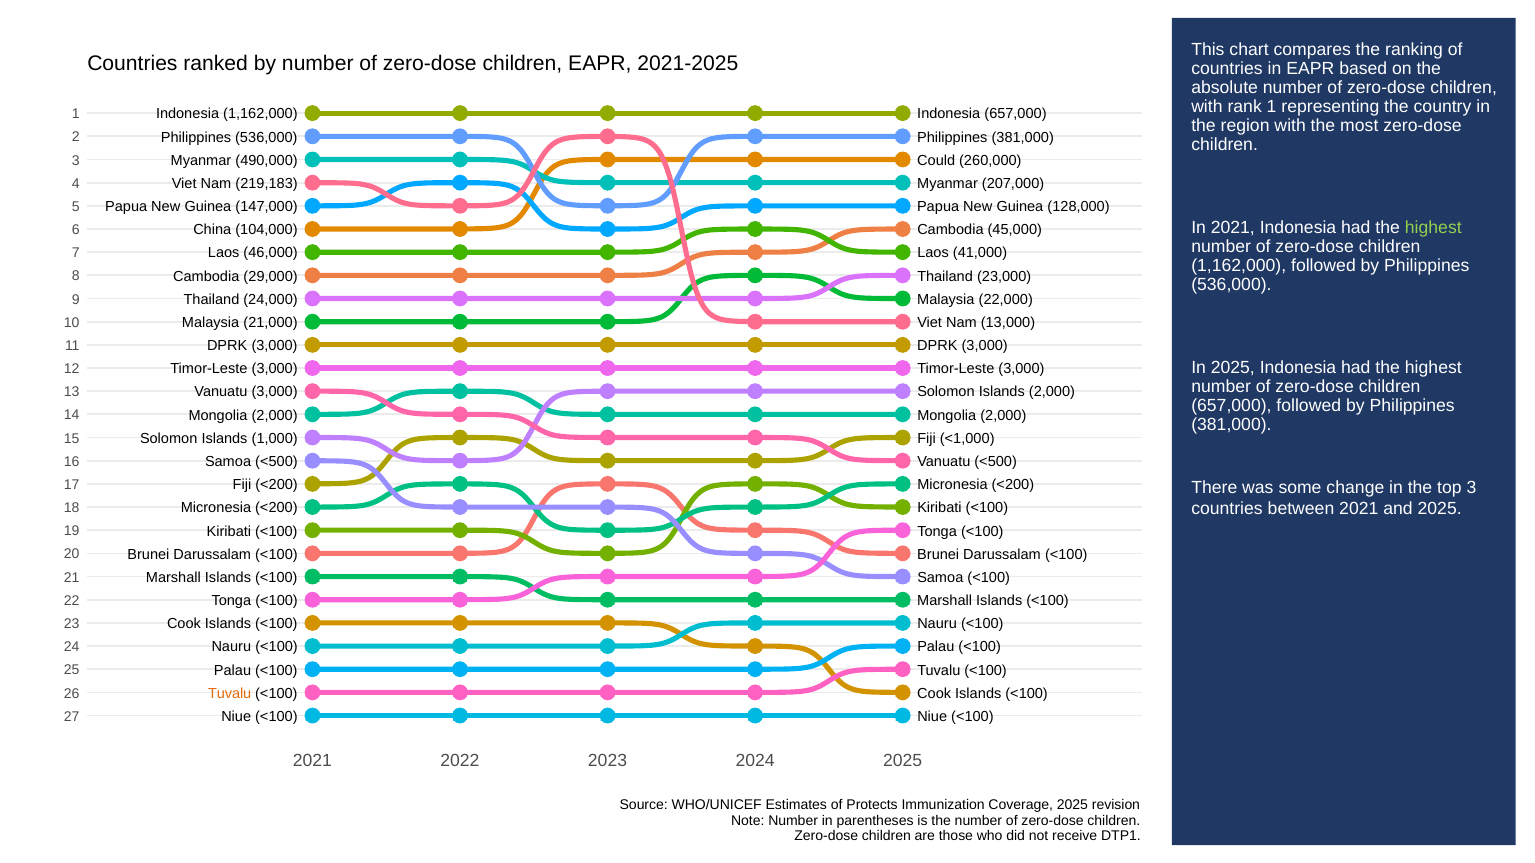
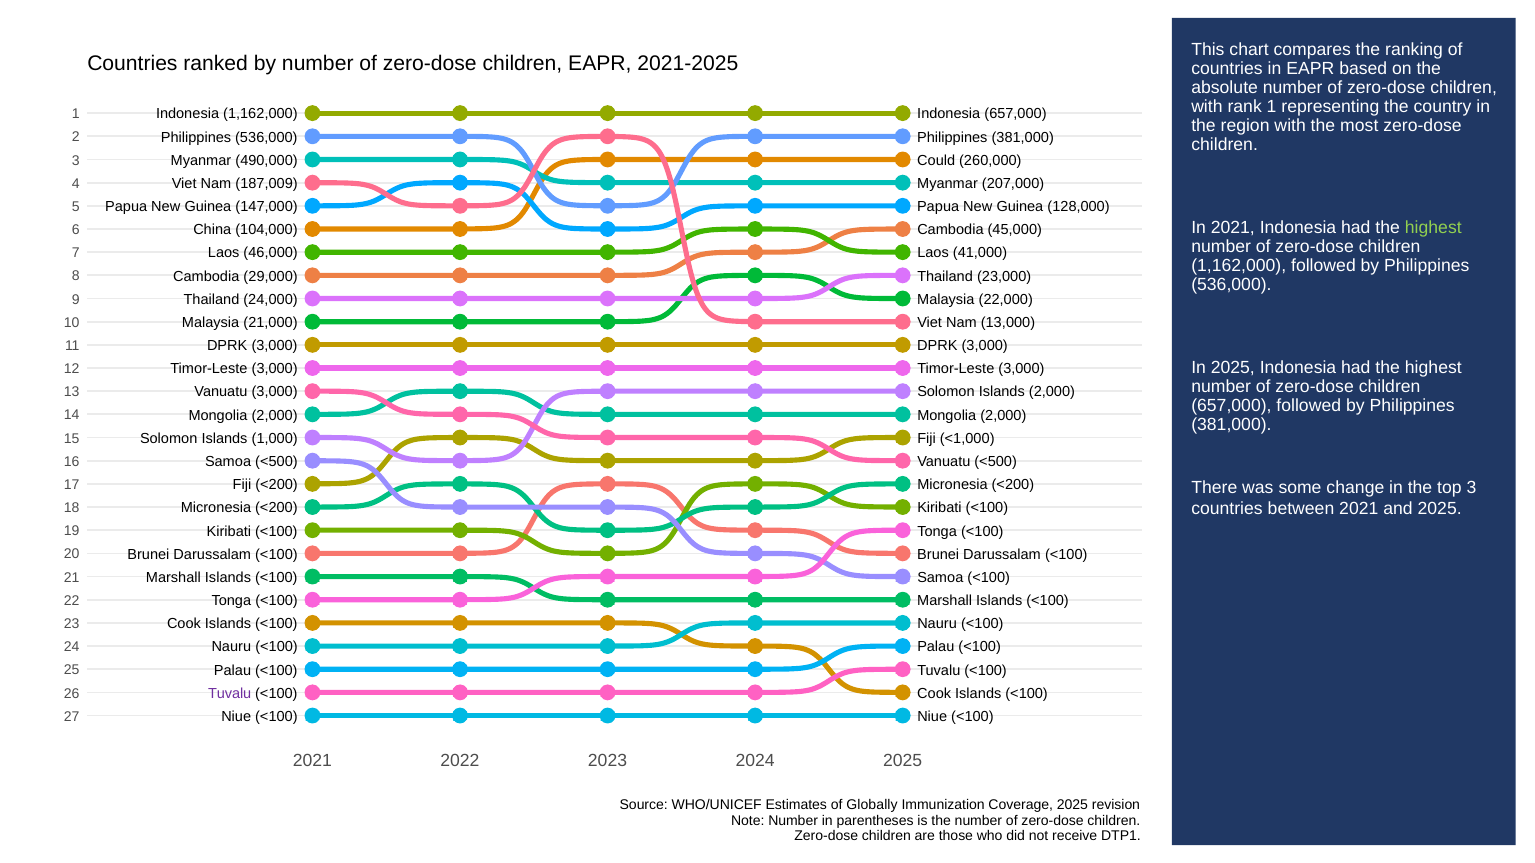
219,183: 219,183 -> 187,009 (267, 184)
Tuvalu colour: orange -> purple (230, 694)
Protects: Protects -> Globally (872, 806)
